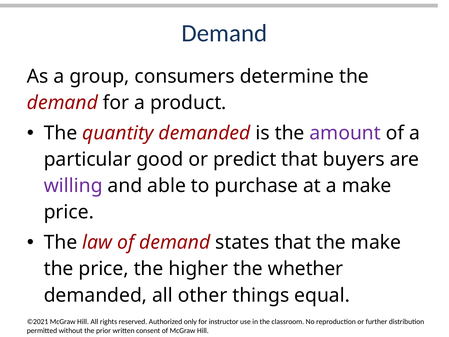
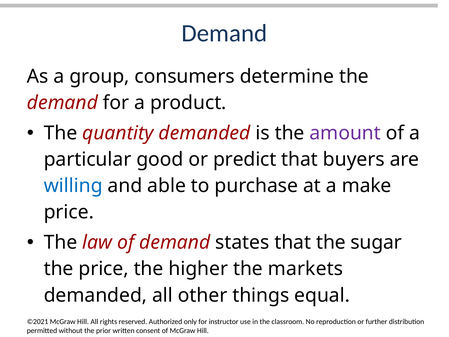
willing colour: purple -> blue (73, 186)
the make: make -> sugar (376, 242)
whether: whether -> markets (305, 269)
